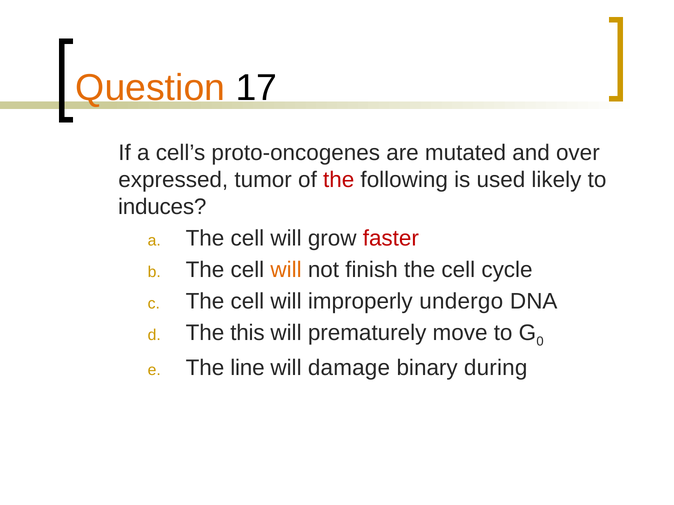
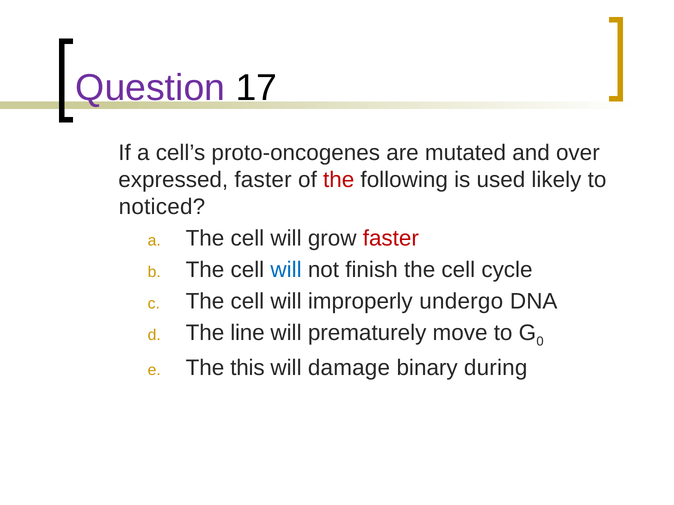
Question colour: orange -> purple (150, 88)
expressed tumor: tumor -> faster (263, 180)
induces: induces -> noticed (162, 207)
will colour: orange -> blue (286, 270)
this: this -> line (247, 333)
line: line -> this (247, 368)
